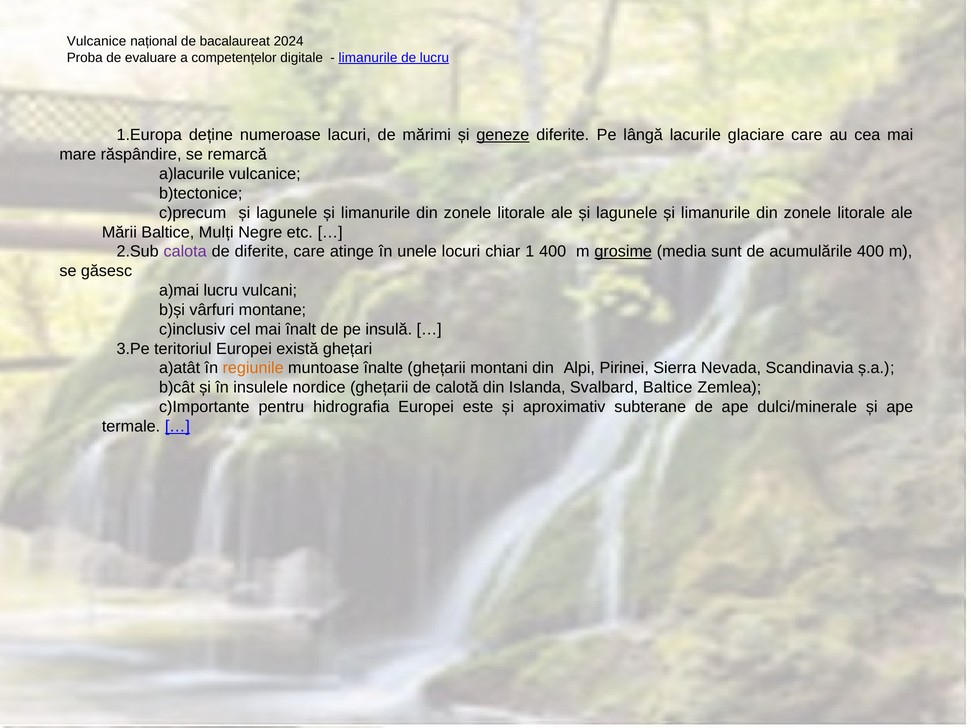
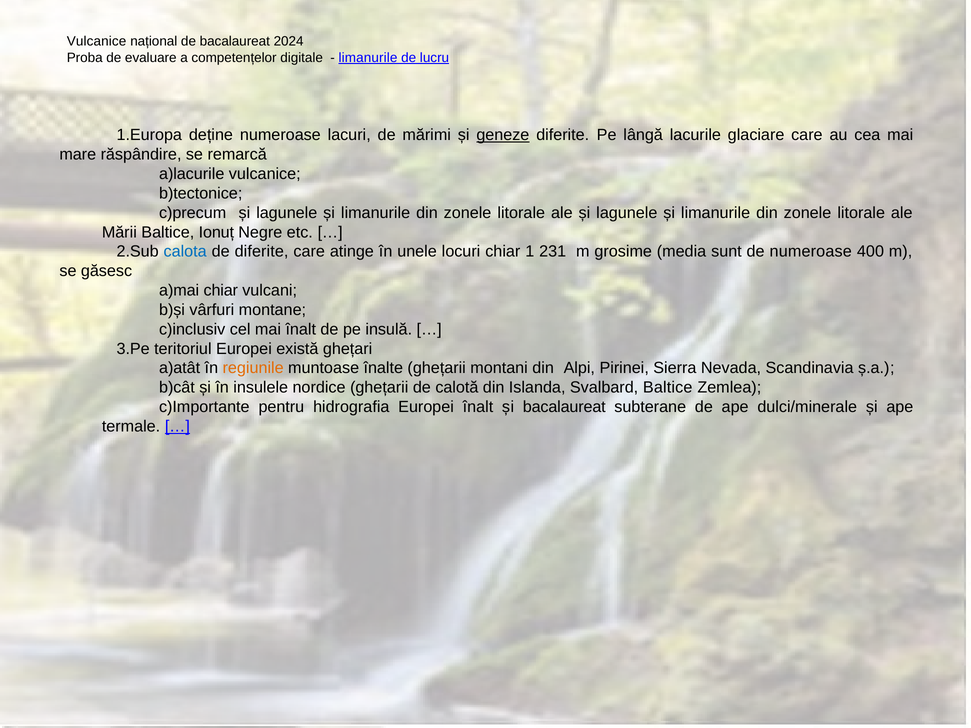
Mulți: Mulți -> Ionuț (216, 232)
calota colour: purple -> blue (185, 252)
1 400: 400 -> 231 (553, 252)
grosime underline: present -> none (623, 252)
de acumulările: acumulările -> numeroase (811, 252)
lucru: lucru -> chiar (221, 291)
Europei este: este -> înalt (478, 407)
și aproximativ: aproximativ -> bacalaureat (564, 407)
